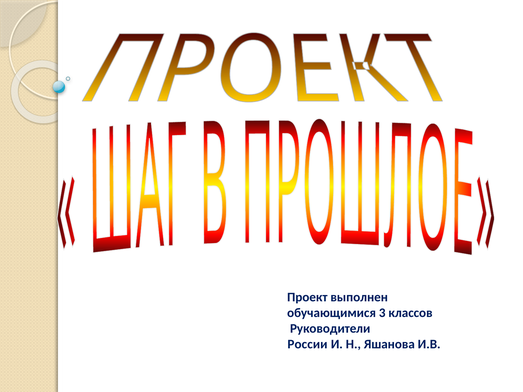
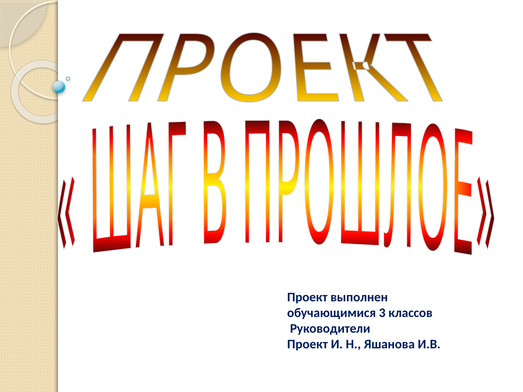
России: России -> Проект (308, 345)
